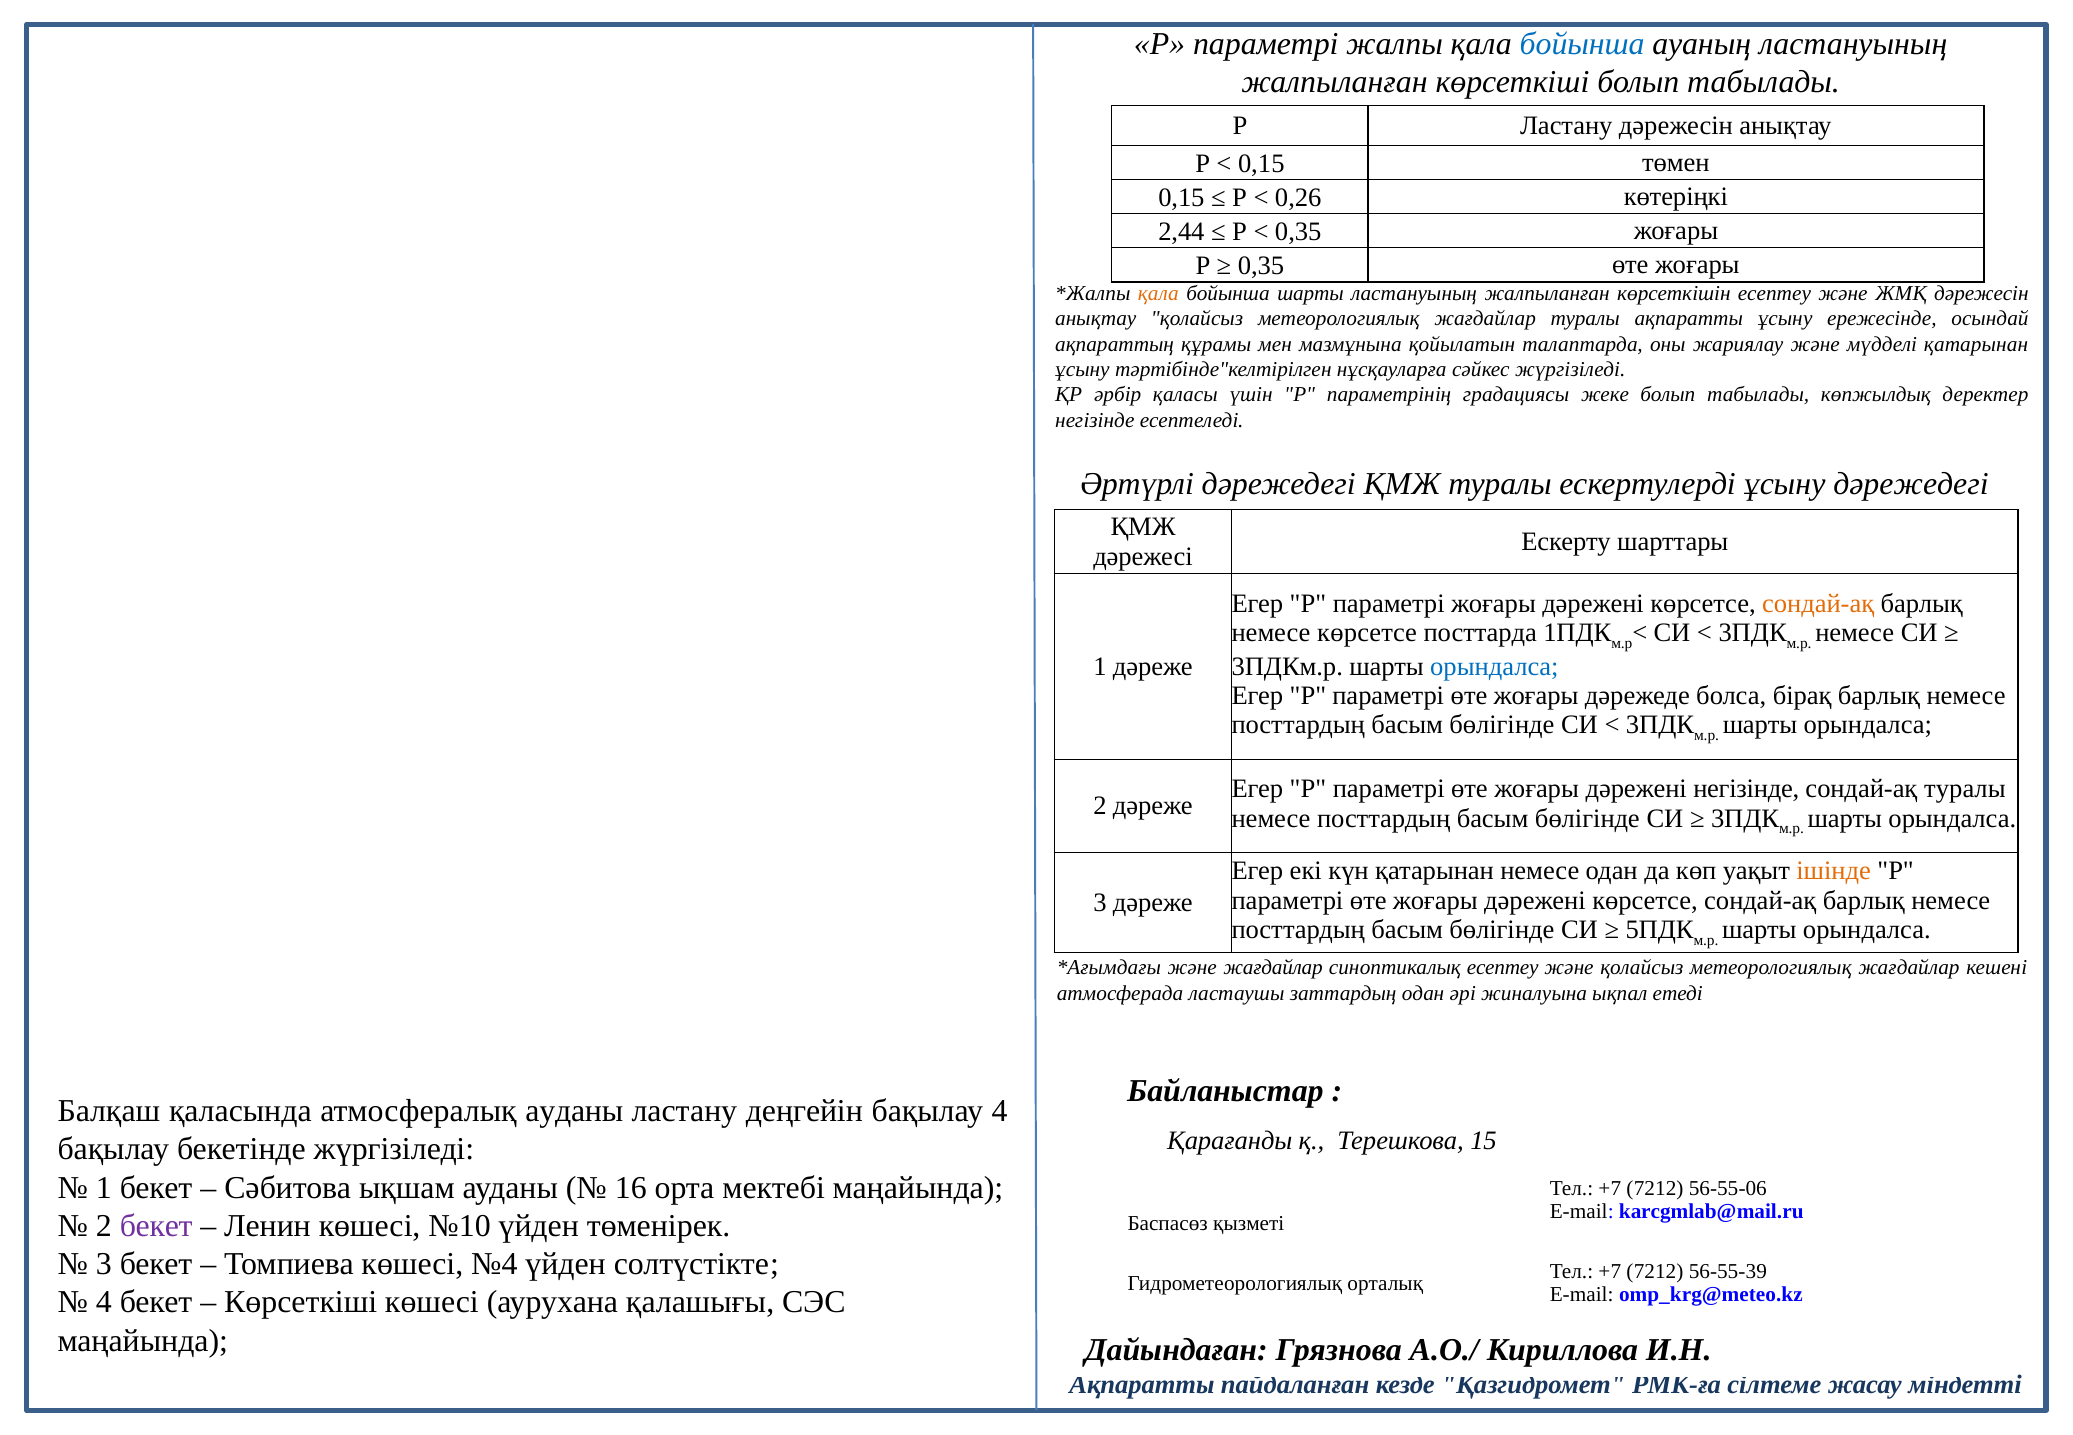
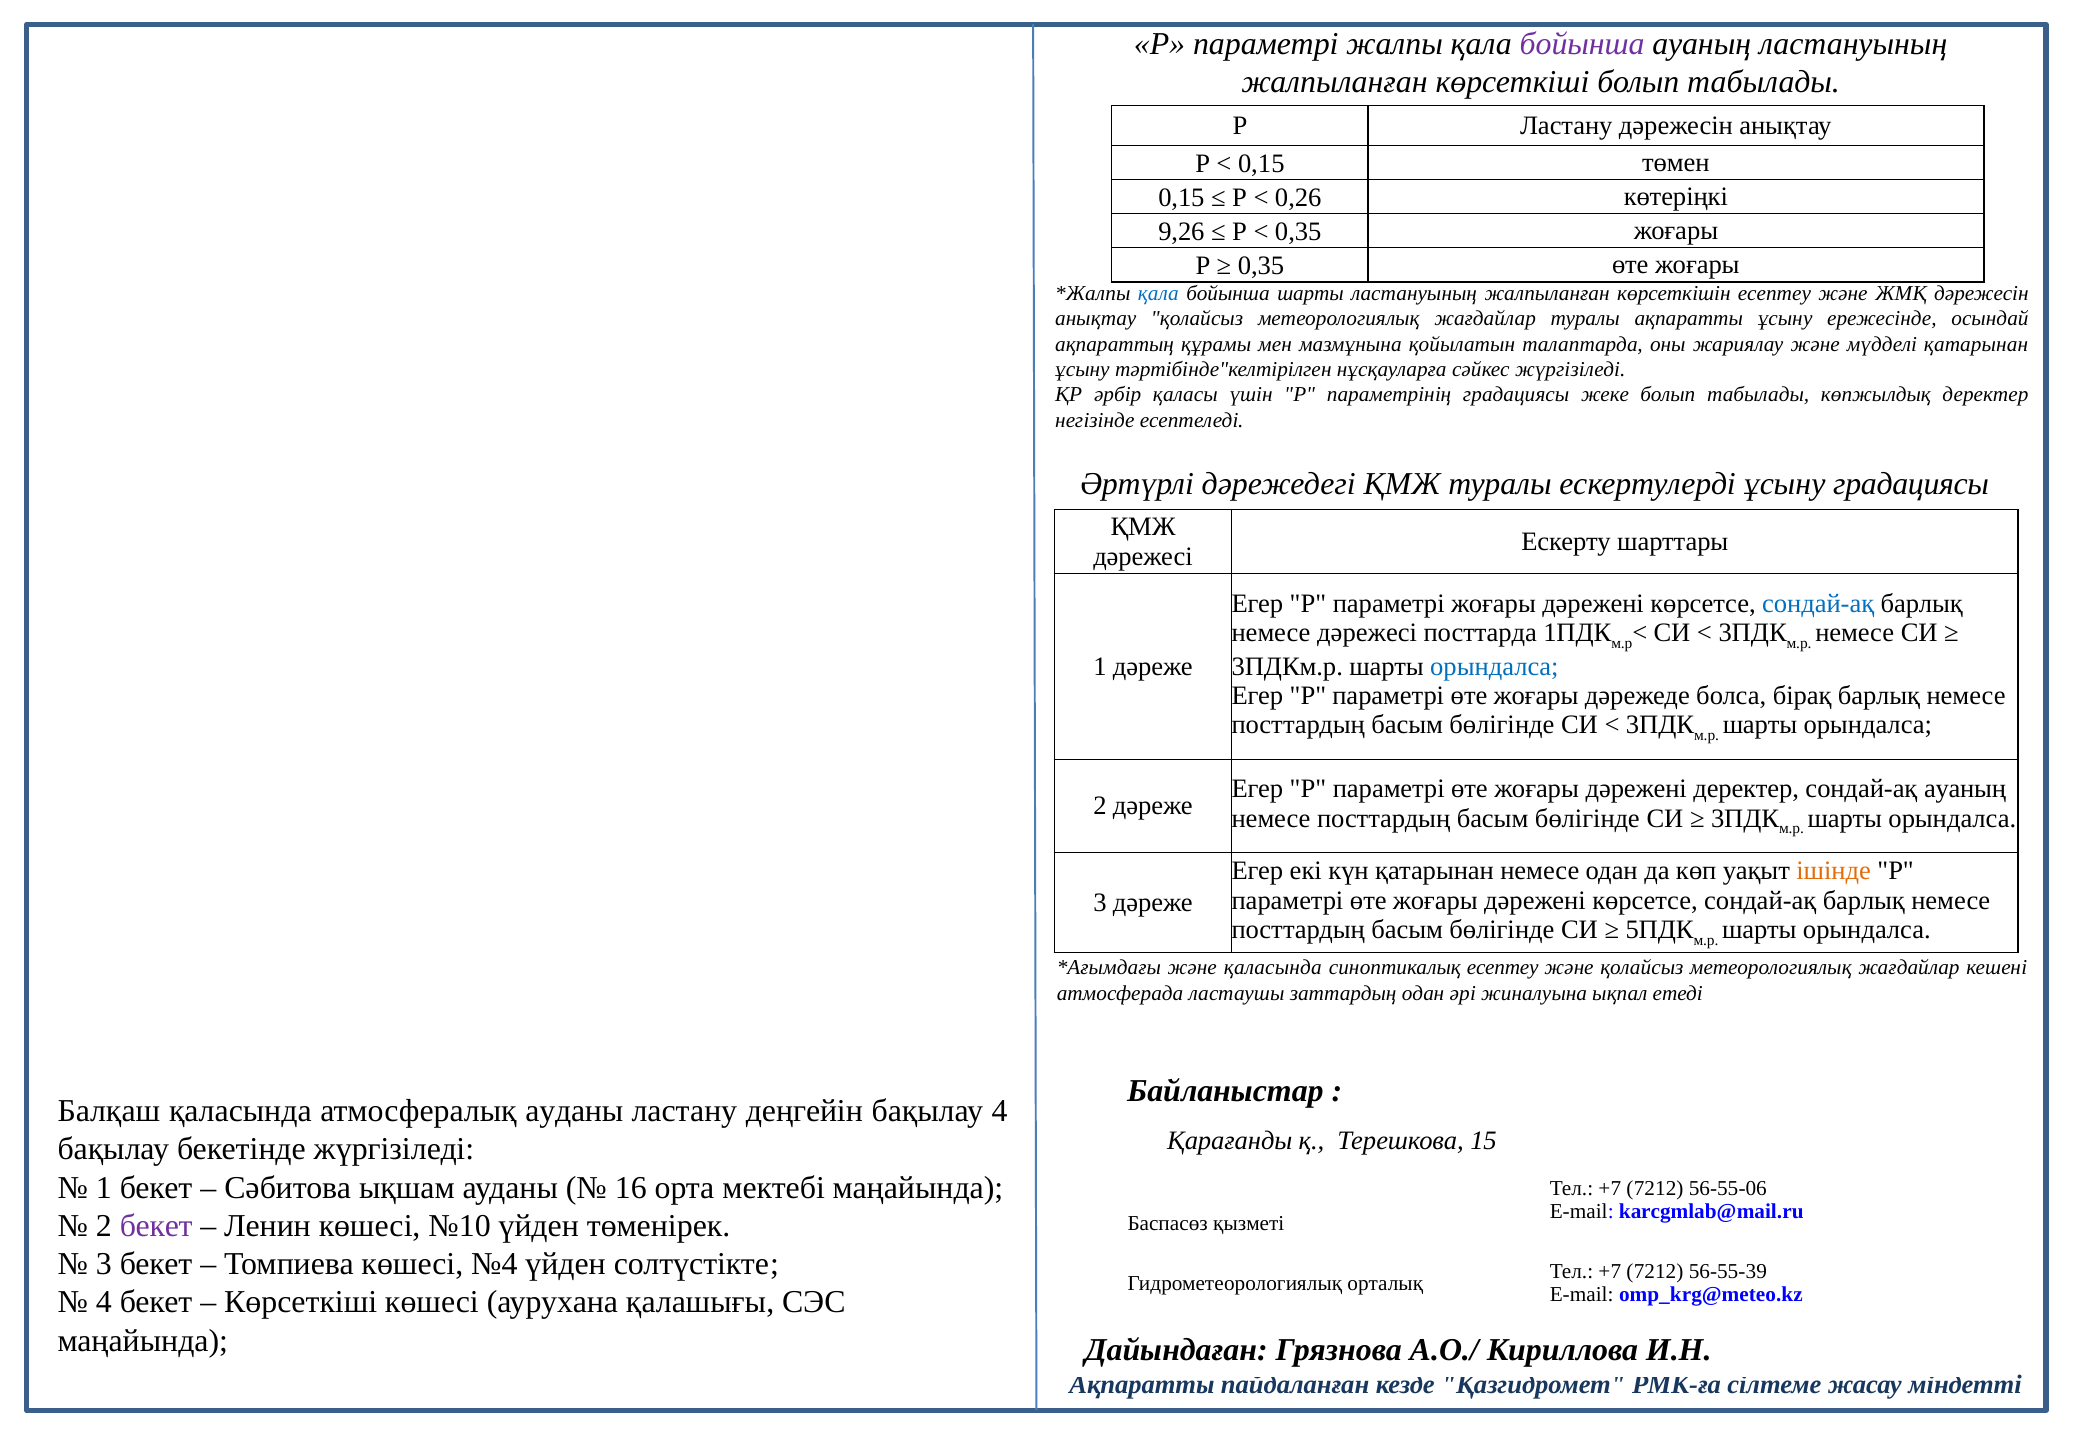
бойынша colour: blue -> purple (1582, 44)
2,44: 2,44 -> 9,26 (1181, 232)
қала colour: orange -> blue (1158, 293)
ұсыну дәрежедегі: дәрежедегі -> градациясы (1911, 484)
сондай-ақ colour: orange -> blue (1818, 604)
немесе көрсетсе: көрсетсе -> дәрежесі (1367, 633)
дәрежені негізінде: негізінде -> деректер (1746, 789)
сондай-ақ туралы: туралы -> ауаның (1965, 789)
және жағдайлар: жағдайлар -> қаласында (1273, 968)
